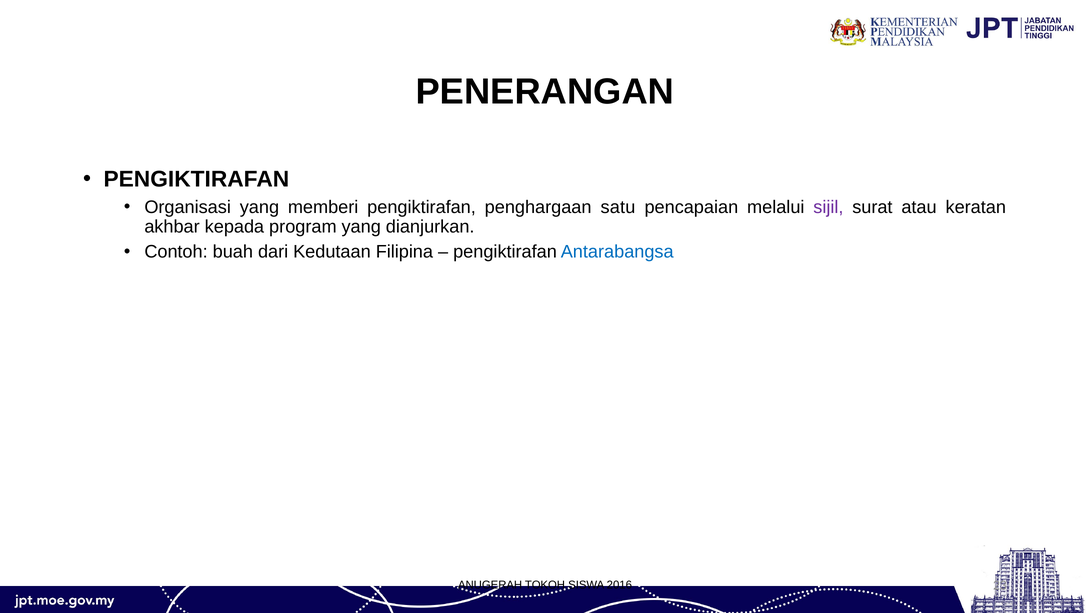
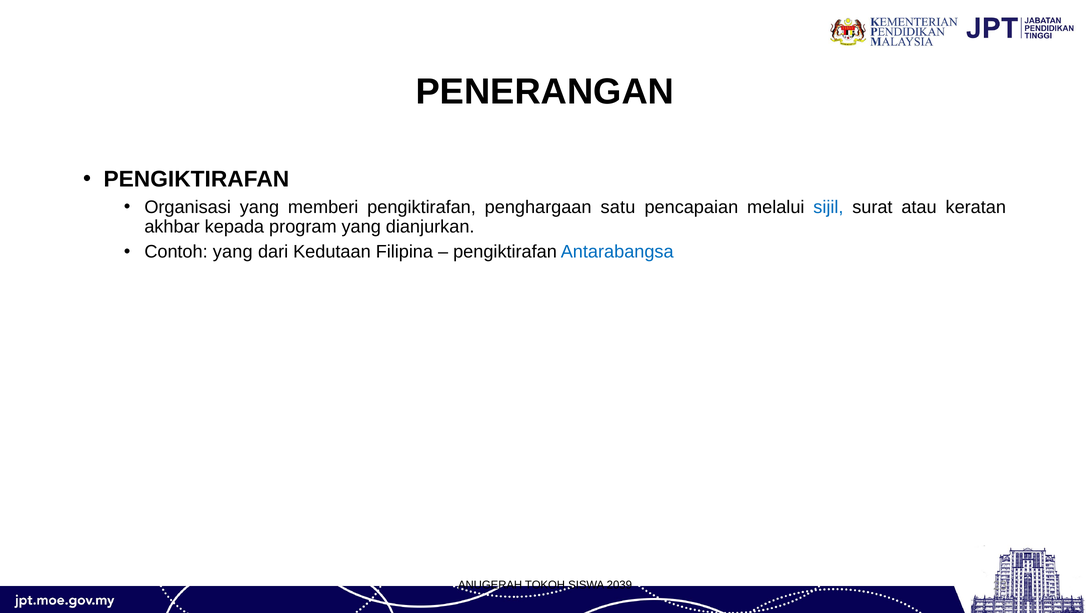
sijil colour: purple -> blue (828, 207)
Contoh buah: buah -> yang (233, 252)
2016: 2016 -> 2039 (619, 585)
